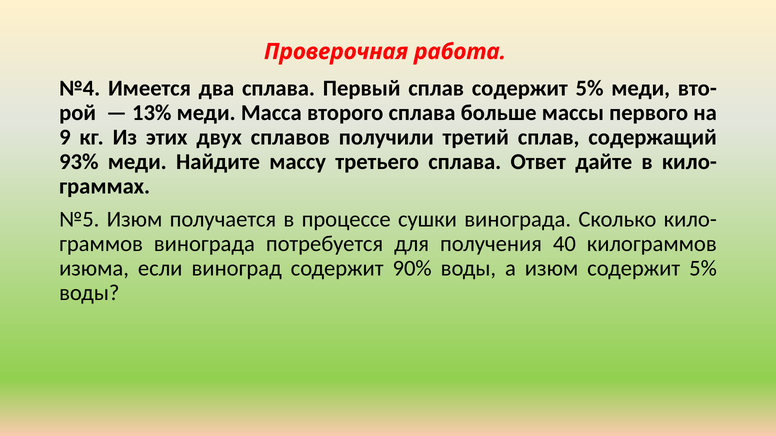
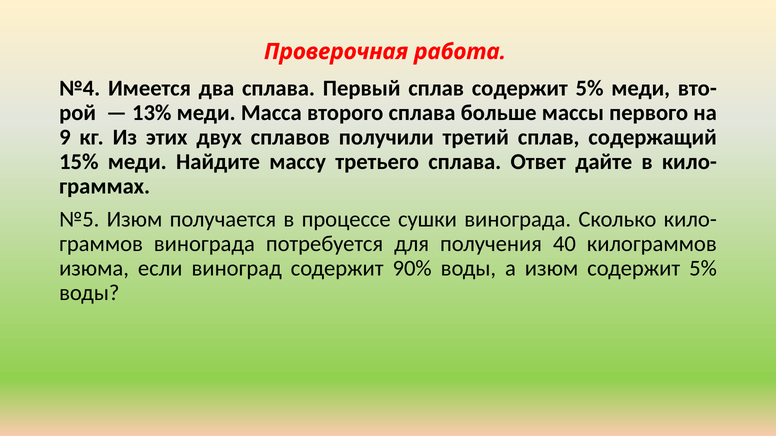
93%: 93% -> 15% (79, 162)
